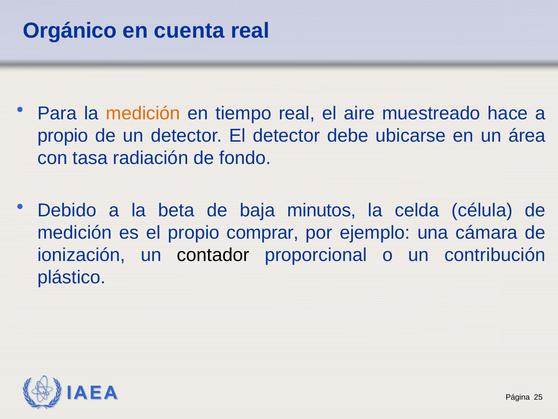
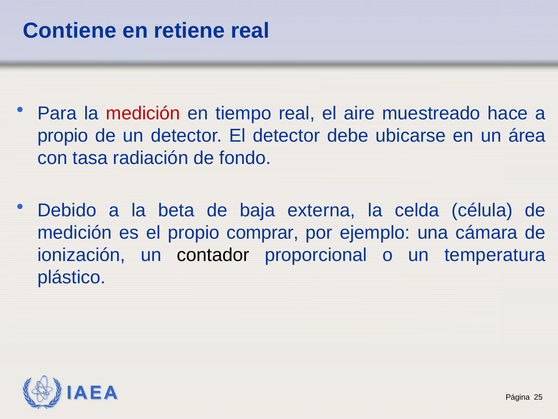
Orgánico: Orgánico -> Contiene (70, 31)
cuenta: cuenta -> retiene (189, 31)
medición colour: orange -> red (143, 113)
minutos: minutos -> externa (321, 210)
contribución: contribución -> temperatura (495, 255)
